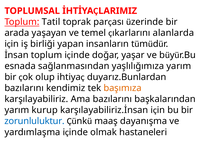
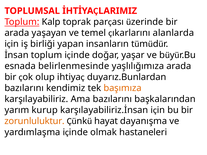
Tatil: Tatil -> Kalp (51, 22)
sağlanmasından: sağlanmasından -> belirlenmesinde (74, 66)
yaşlılığımıza yarım: yarım -> arada (179, 66)
zorunluluktur colour: blue -> orange (35, 121)
maaş: maaş -> hayat (106, 121)
